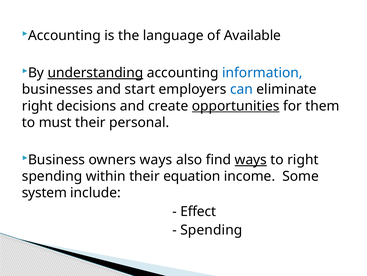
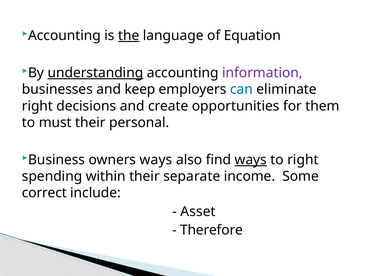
the underline: none -> present (129, 35)
Available: Available -> Equation (252, 35)
information colour: blue -> purple (262, 73)
start: start -> keep (140, 89)
opportunities underline: present -> none (236, 106)
equation: equation -> separate (192, 176)
system: system -> correct (44, 192)
Effect: Effect -> Asset (198, 211)
Spending: Spending -> Therefore (211, 230)
